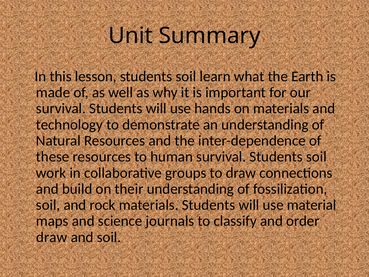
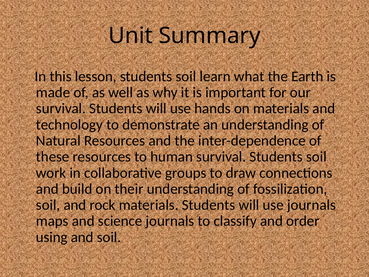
use material: material -> journals (312, 205)
draw: draw -> using (52, 237)
